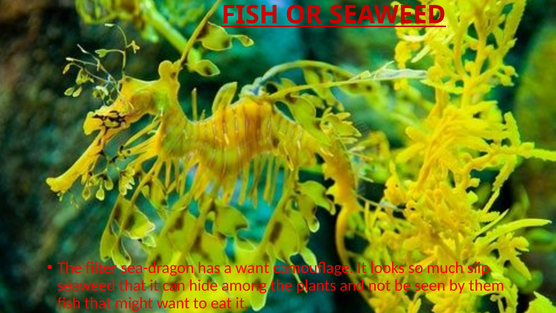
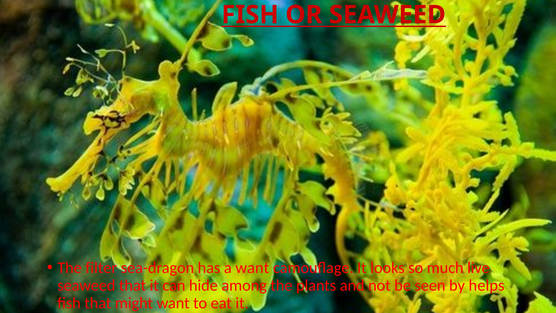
slip: slip -> live (478, 268)
them: them -> helps (487, 285)
